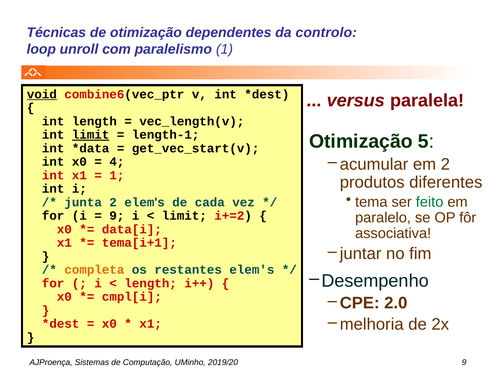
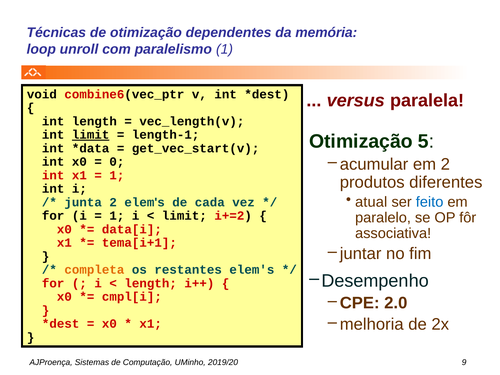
controlo: controlo -> memória (326, 33)
void underline: present -> none (42, 94)
4: 4 -> 0 (117, 162)
tema: tema -> atual (371, 202)
feito colour: green -> blue (430, 202)
9: 9 -> 1 (117, 216)
